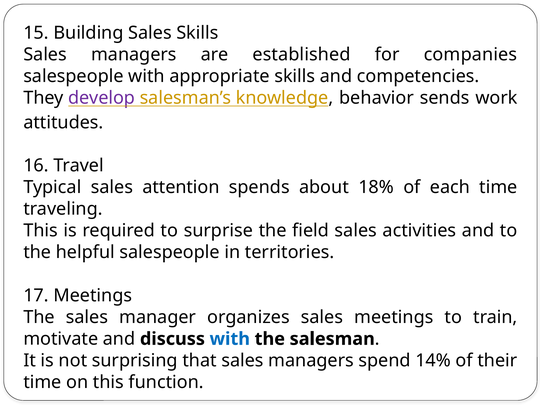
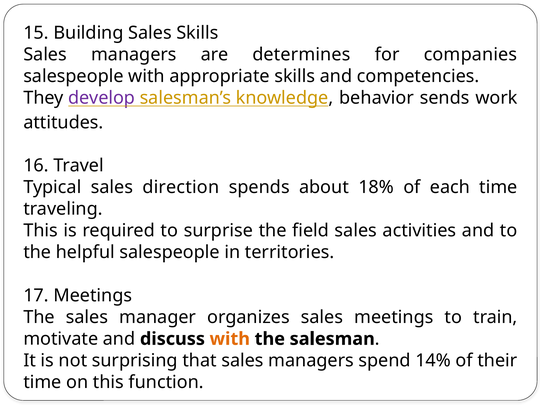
established: established -> determines (301, 54)
attention: attention -> direction (181, 187)
with colour: blue -> orange (230, 339)
